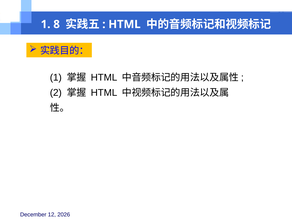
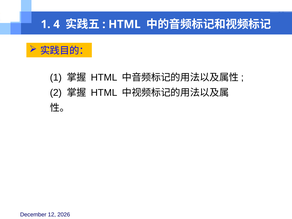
8: 8 -> 4 (57, 24)
